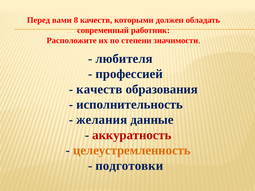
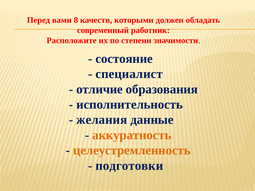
любителя: любителя -> состояние (124, 59)
профессией: профессией -> специалист (129, 74)
качеств: качеств -> отличие (99, 89)
аккуратность colour: red -> orange (132, 135)
